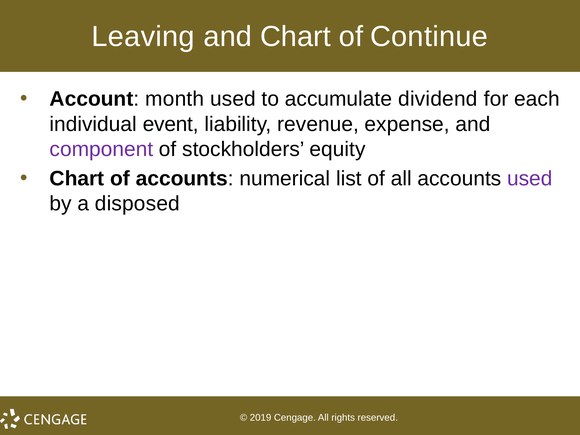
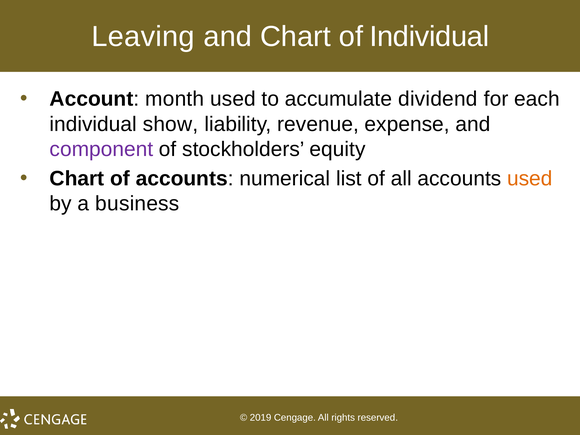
of Continue: Continue -> Individual (429, 37)
event: event -> show (171, 124)
used colour: purple -> orange (530, 179)
disposed: disposed -> business (137, 204)
